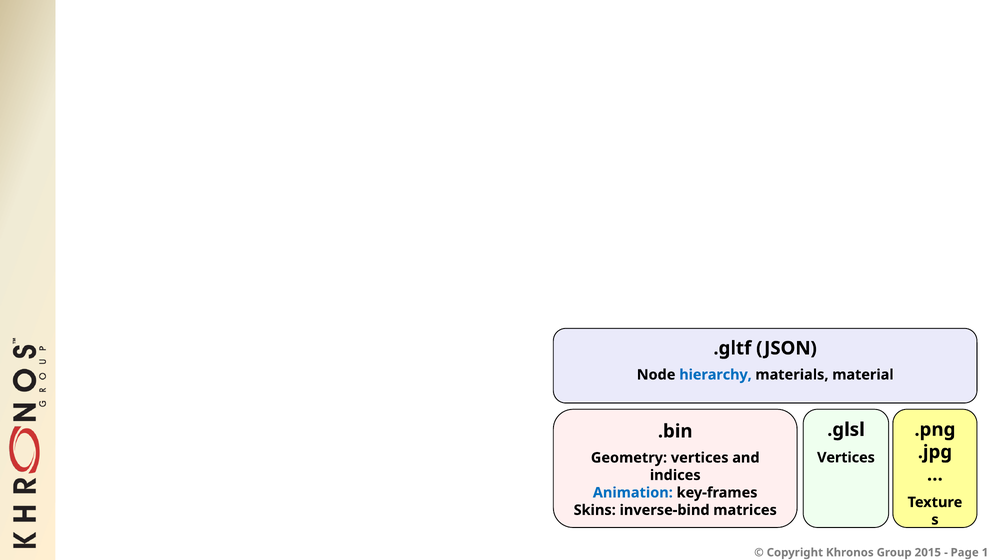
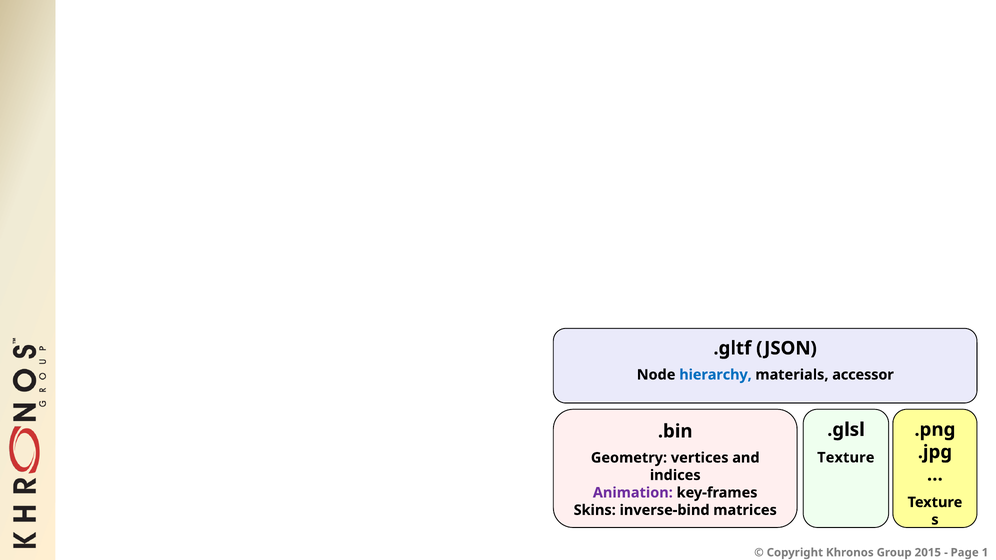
material: material -> accessor (863, 375)
Vertices: Vertices -> Texture (846, 458)
Animation colour: blue -> purple (633, 493)
